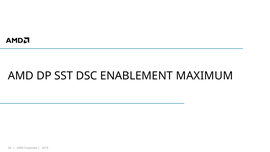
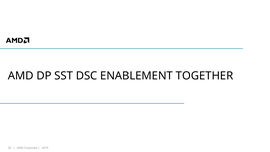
MAXIMUM: MAXIMUM -> TOGETHER (205, 76)
